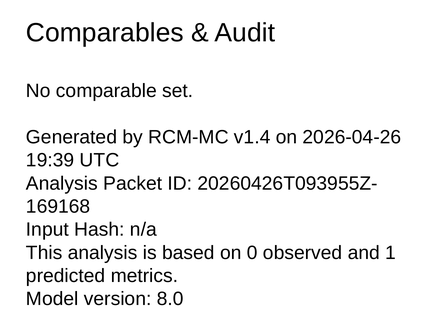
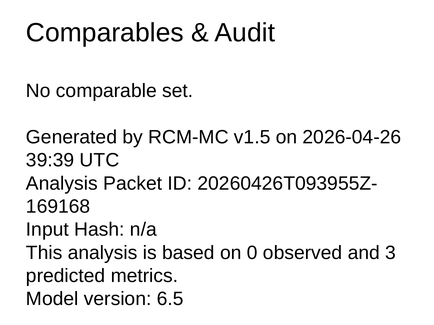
v1.4: v1.4 -> v1.5 (252, 137)
19:39: 19:39 -> 39:39 (50, 160)
1: 1 -> 3 (391, 253)
8.0: 8.0 -> 6.5 (170, 299)
